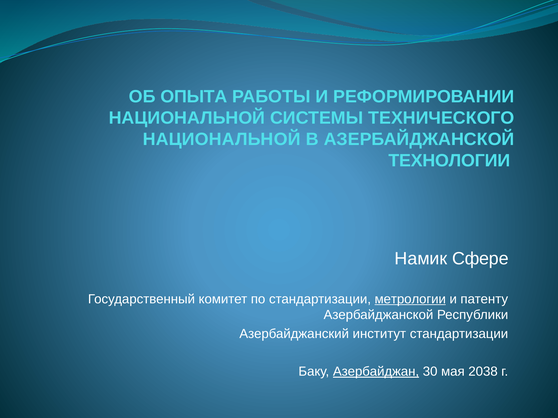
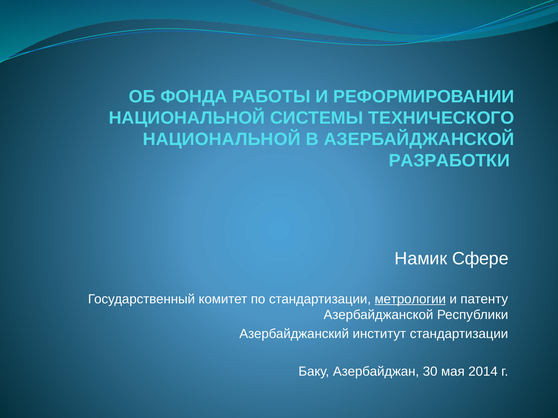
ОПЫТА: ОПЫТА -> ФОНДА (194, 97)
ТЕХНОЛОГИИ: ТЕХНОЛОГИИ -> РАЗРАБОТКИ (449, 161)
Азербайджан underline: present -> none (376, 372)
2038: 2038 -> 2014 (483, 372)
